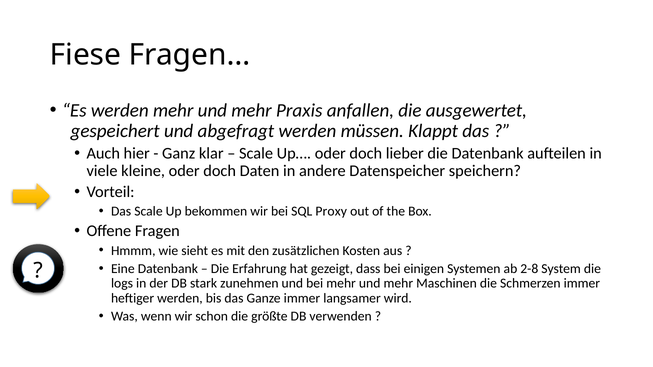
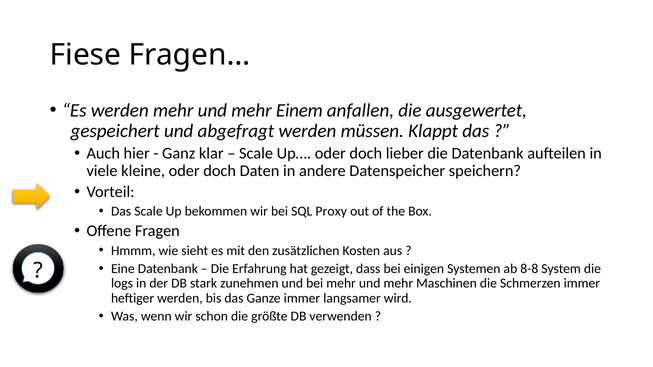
Praxis: Praxis -> Einem (299, 110)
2-8: 2-8 -> 8-8 (529, 269)
